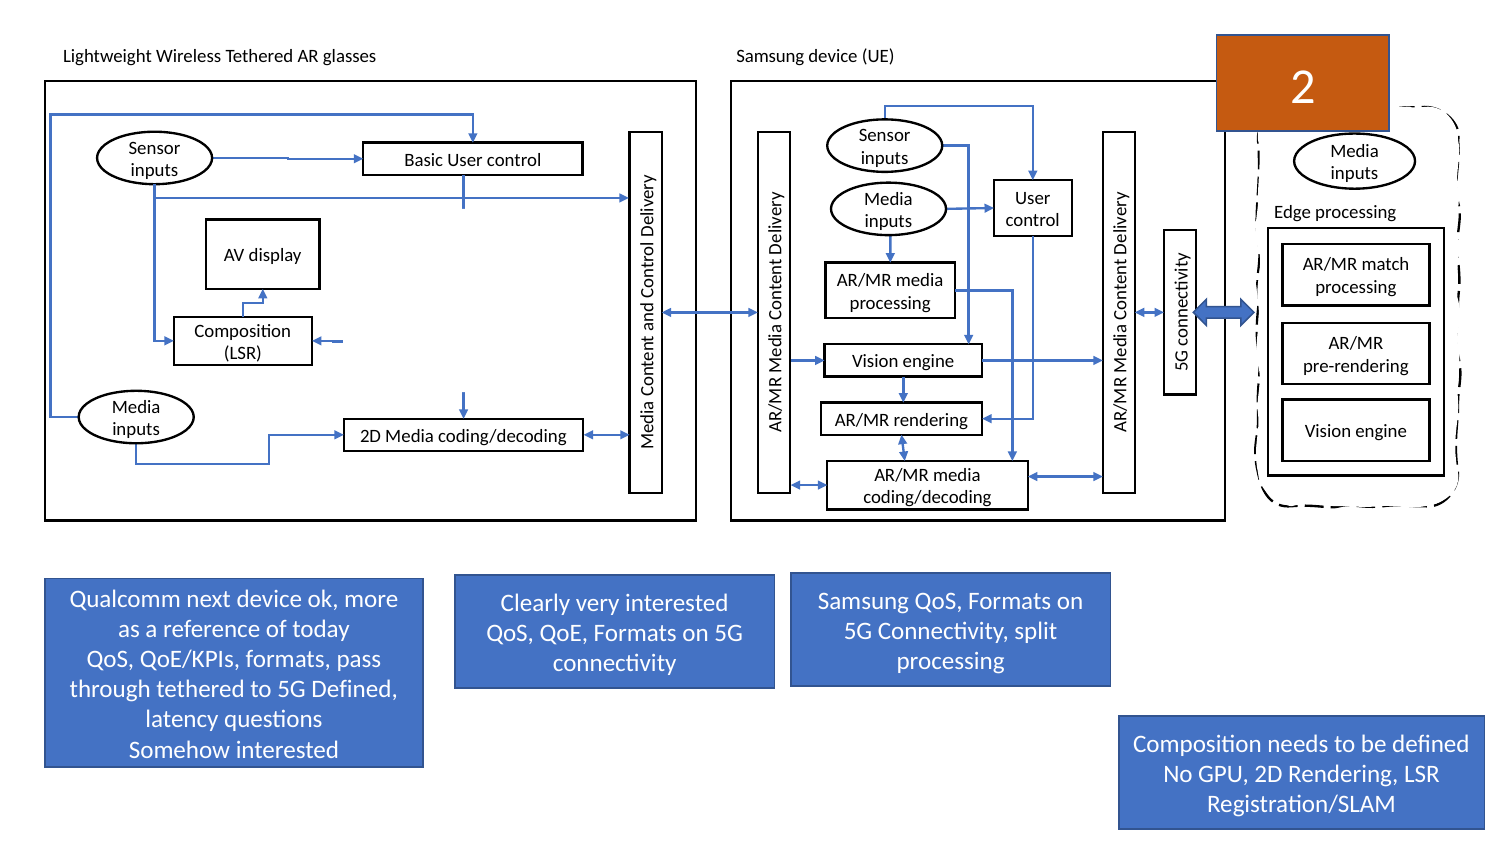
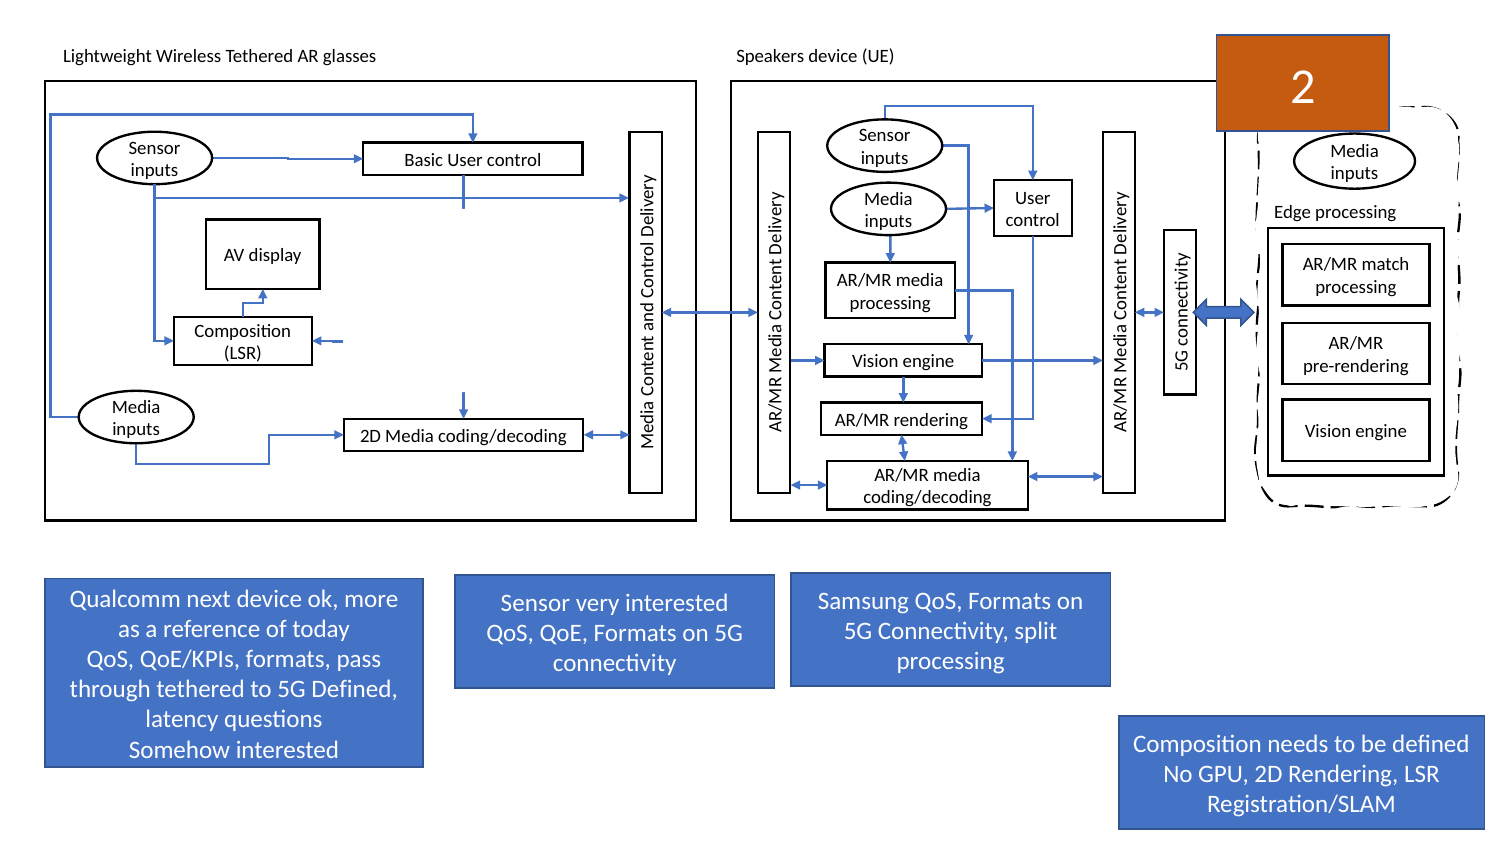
Samsung: Samsung -> Speakers (770, 56)
Clearly: Clearly -> Sensor (535, 603)
